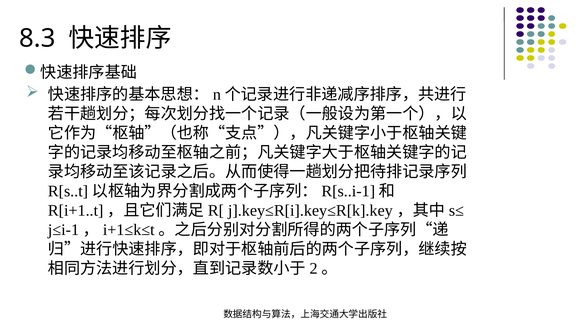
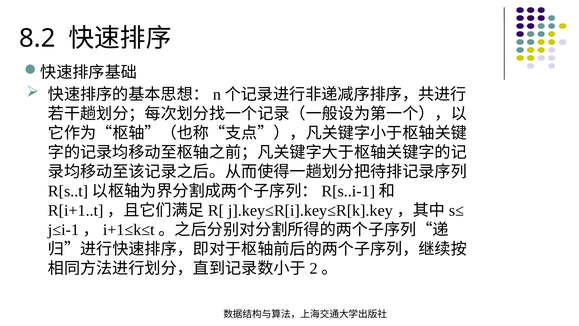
8.3: 8.3 -> 8.2 (37, 38)
